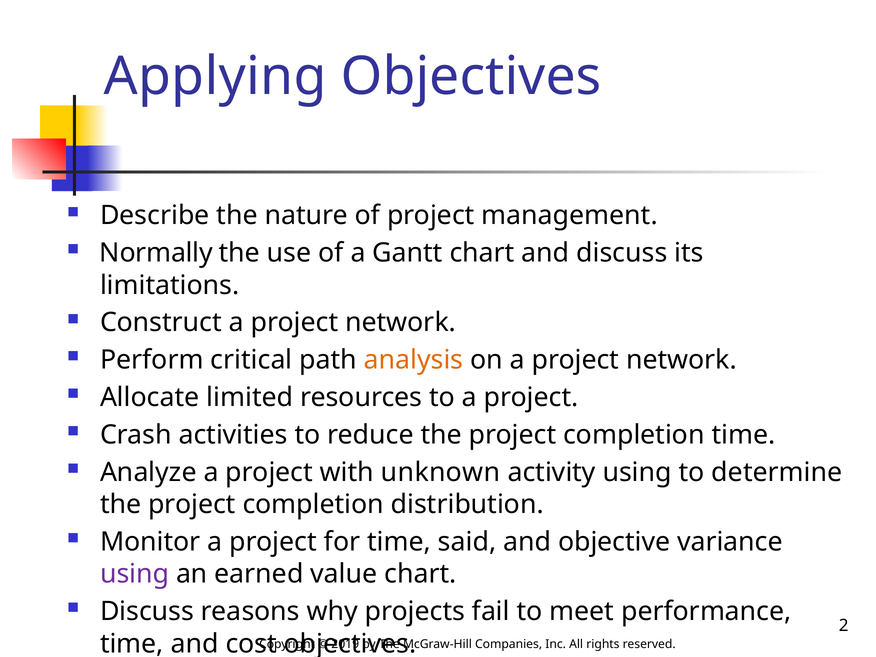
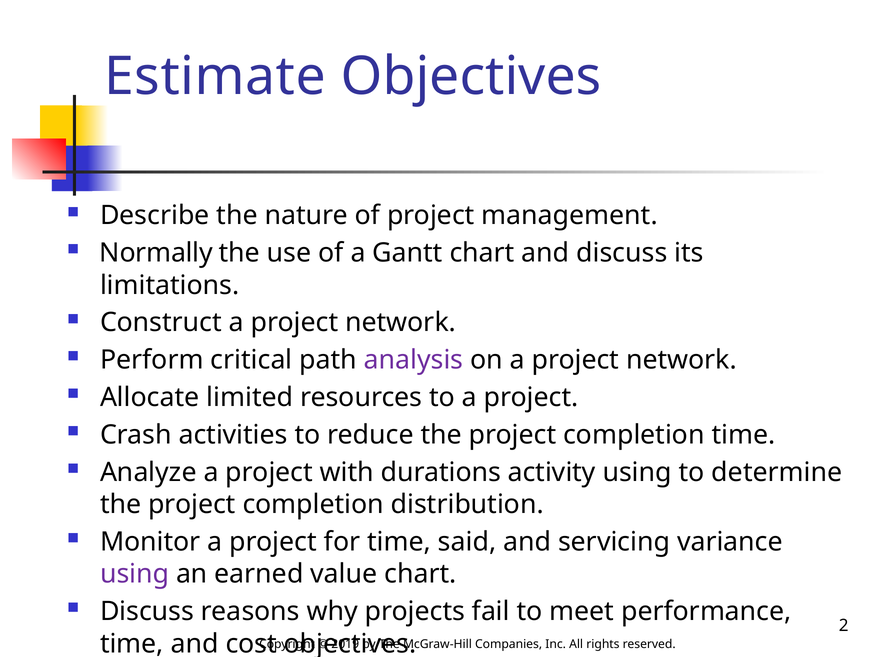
Applying: Applying -> Estimate (215, 77)
analysis colour: orange -> purple (414, 360)
unknown: unknown -> durations (441, 472)
objective: objective -> servicing (614, 542)
